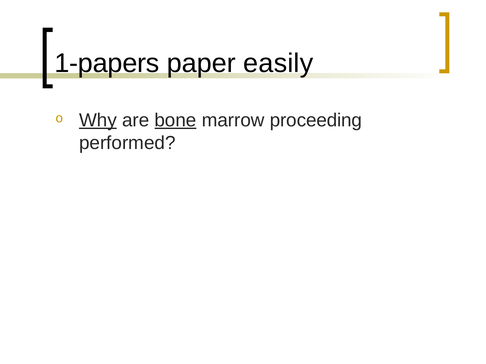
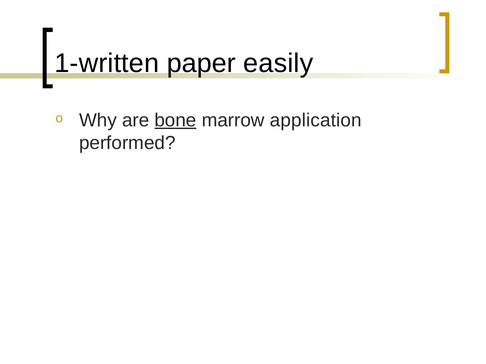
1-papers: 1-papers -> 1-written (107, 63)
Why underline: present -> none (98, 120)
proceeding: proceeding -> application (316, 120)
